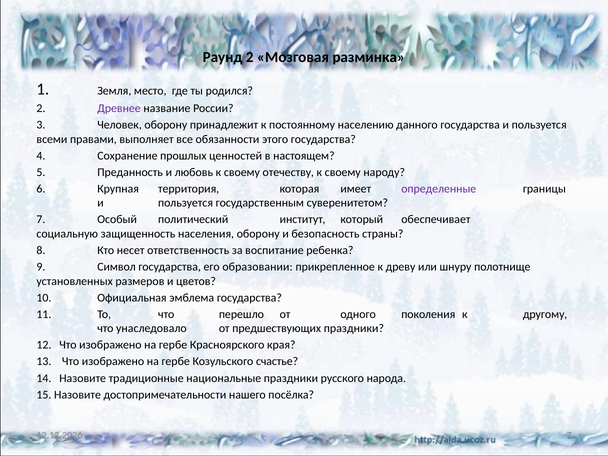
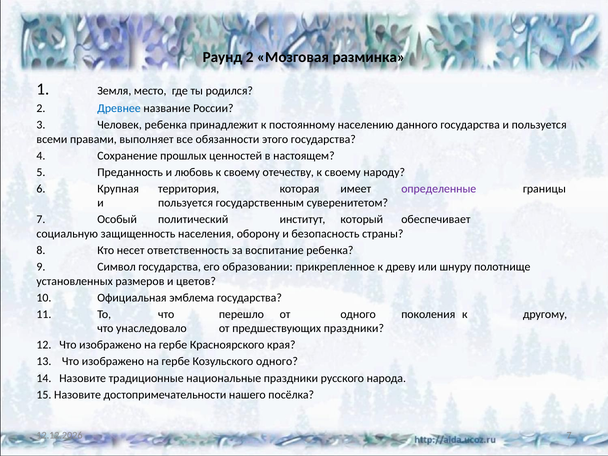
Древнее colour: purple -> blue (119, 108)
Человек оборону: оборону -> ребенка (166, 125)
Козульского счастье: счастье -> одного (277, 362)
